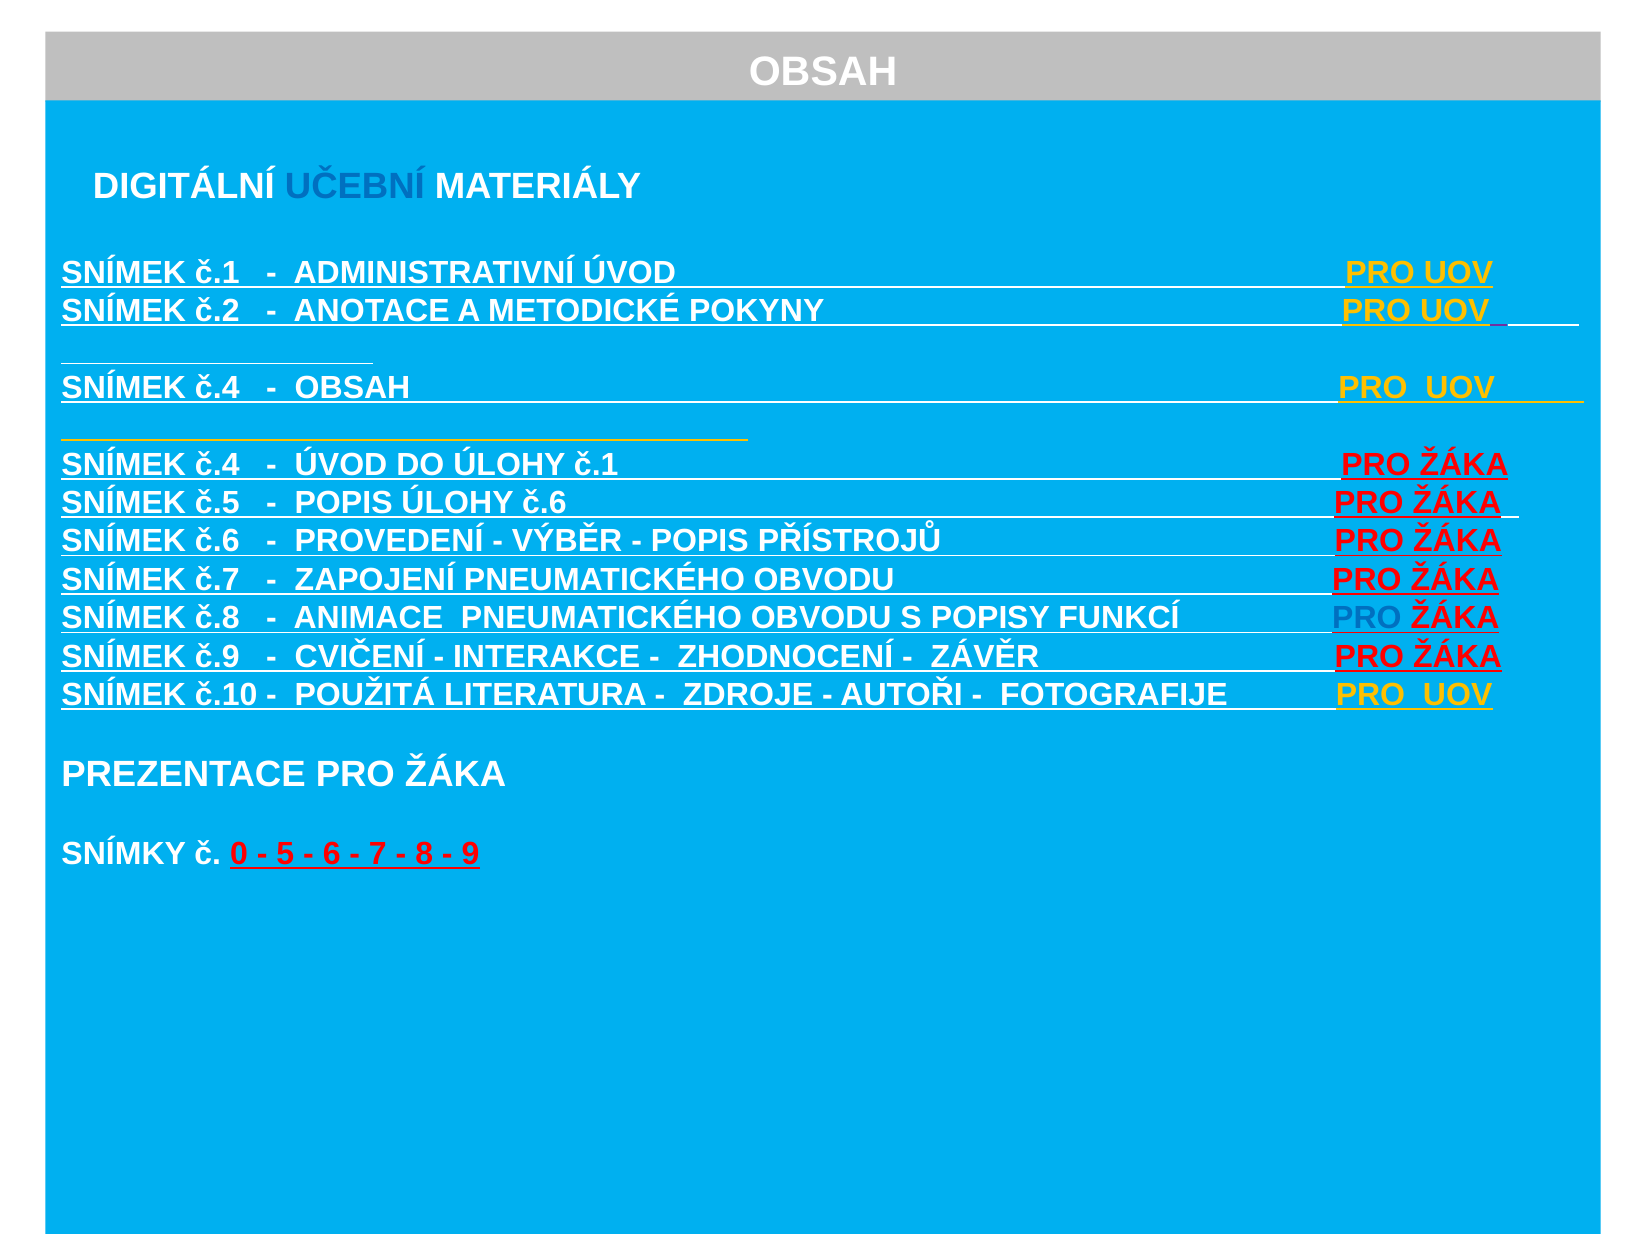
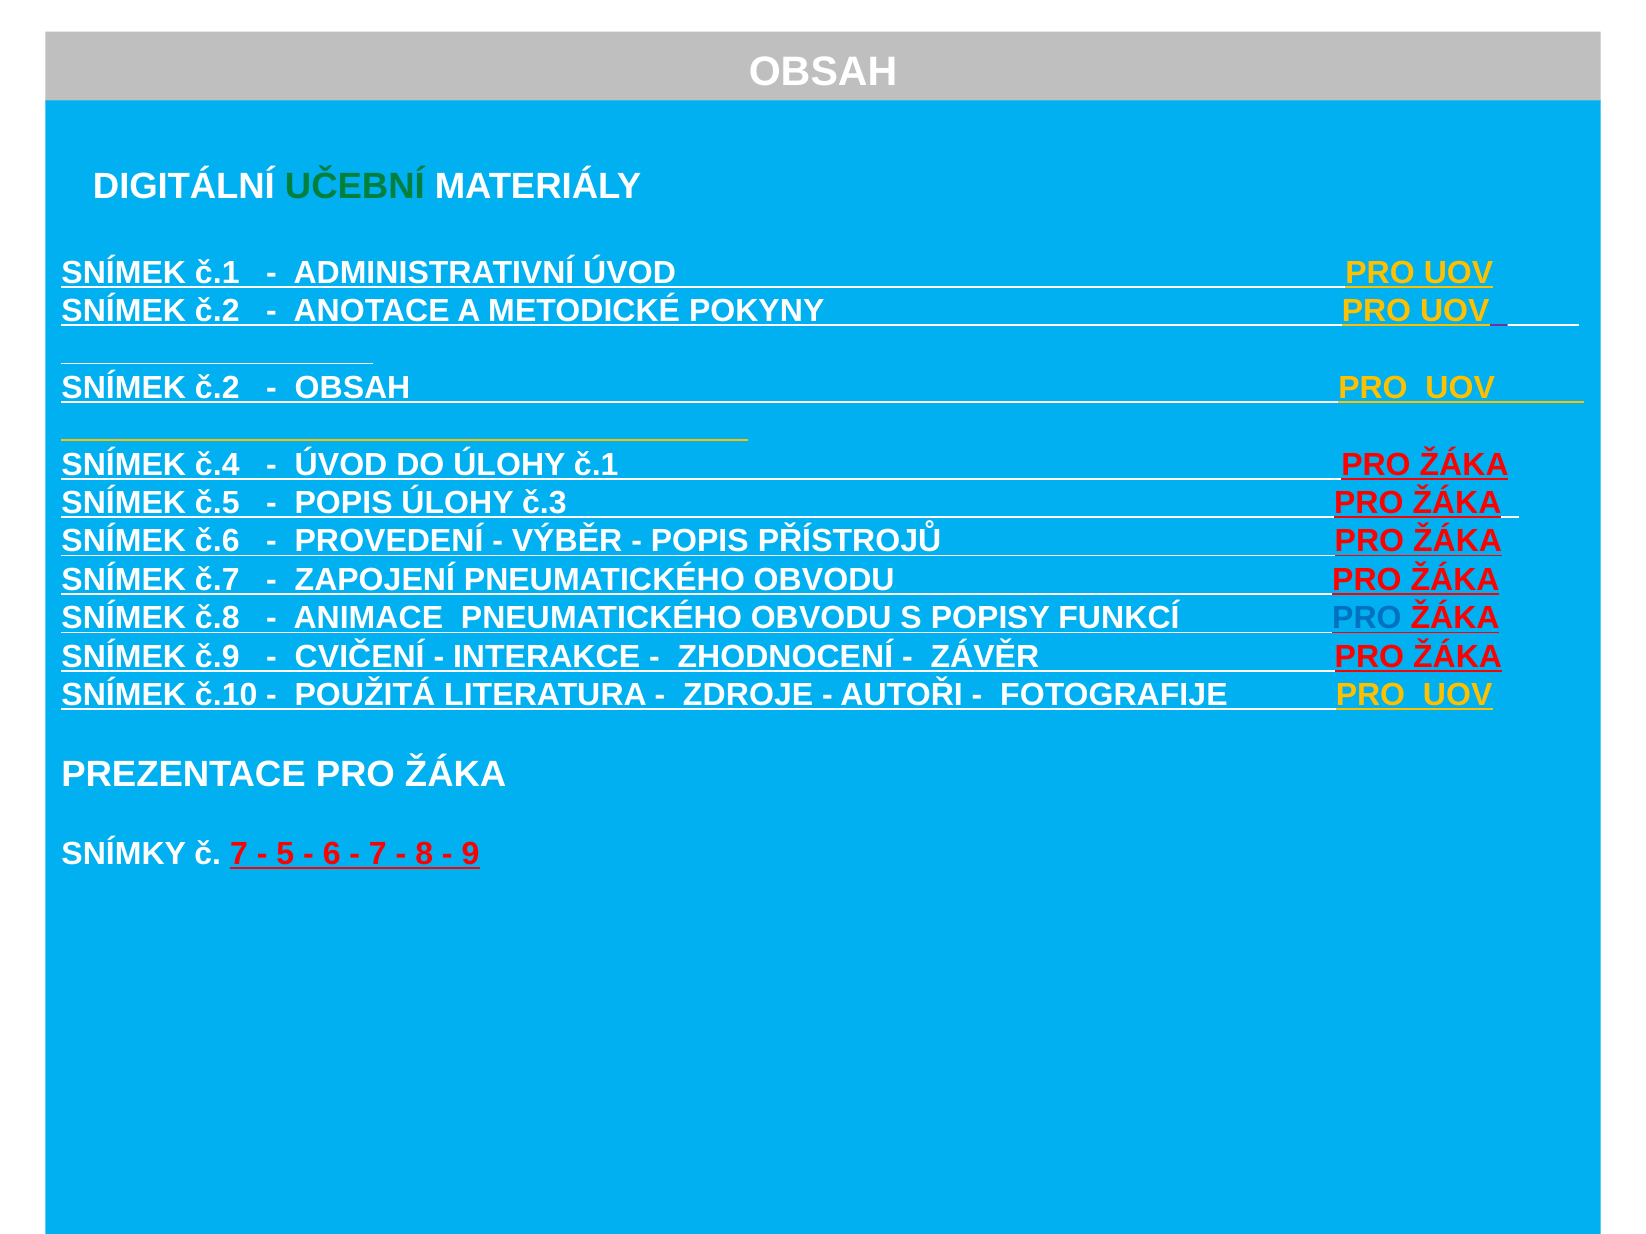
UČEBNÍ colour: blue -> green (355, 187)
č.4: č.4 -> č.2 (217, 388)
ÚLOHY č.6: č.6 -> č.3 (544, 503)
č 0: 0 -> 7 (239, 854)
